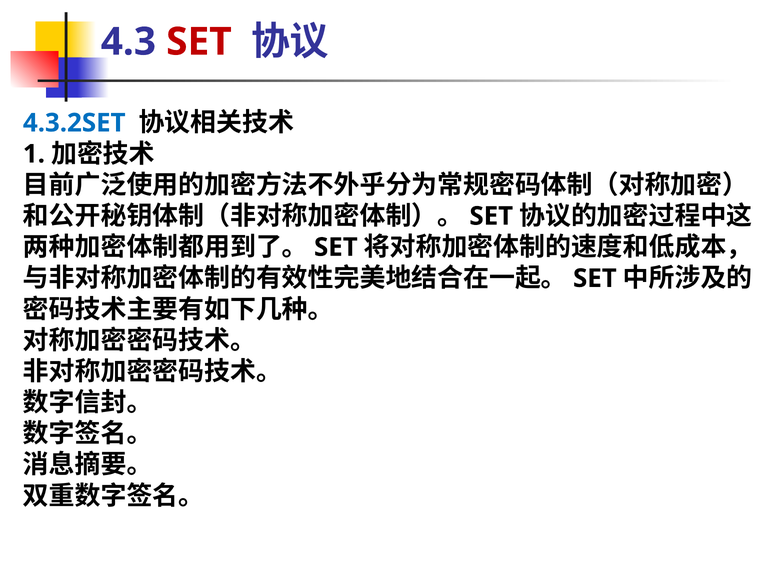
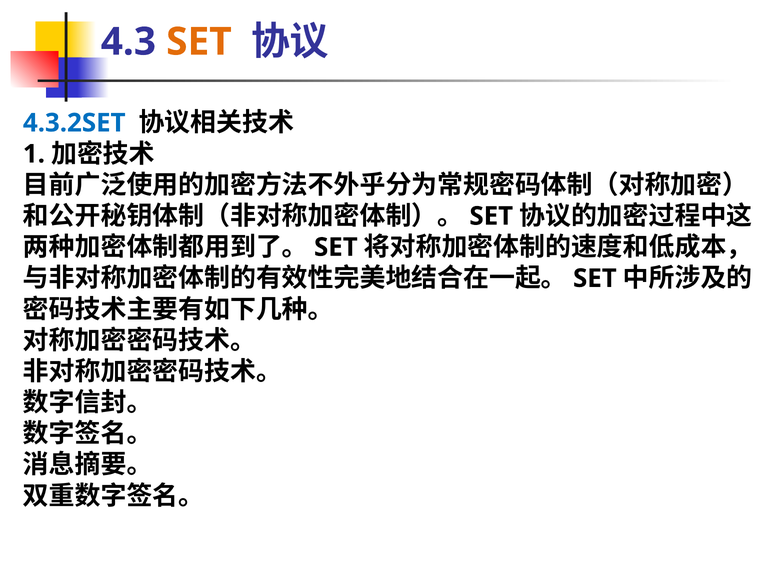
SET colour: red -> orange (199, 42)
